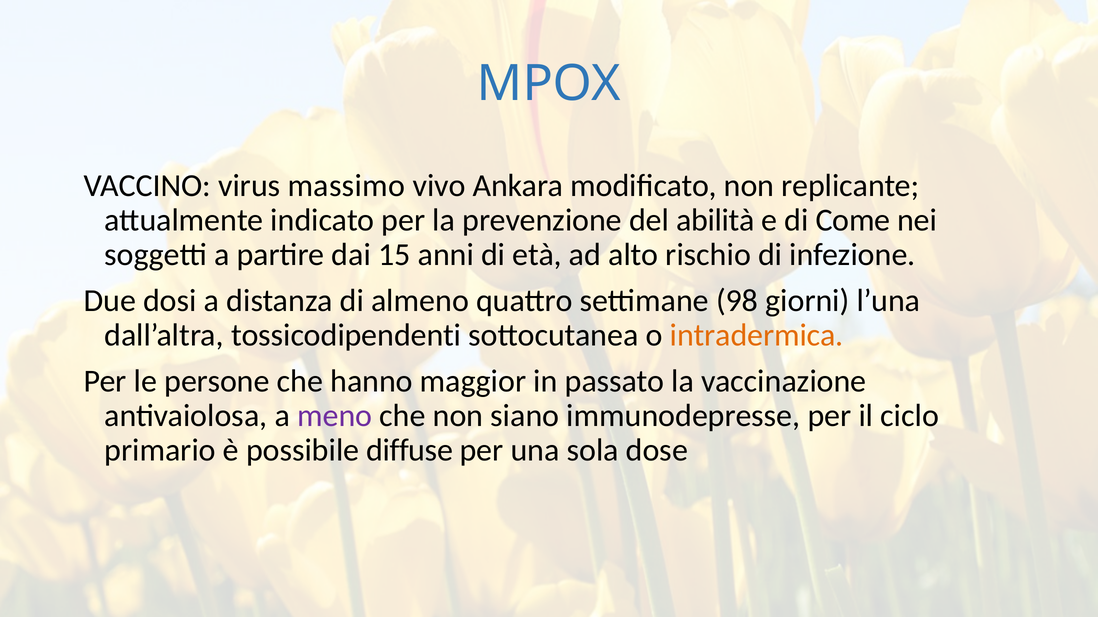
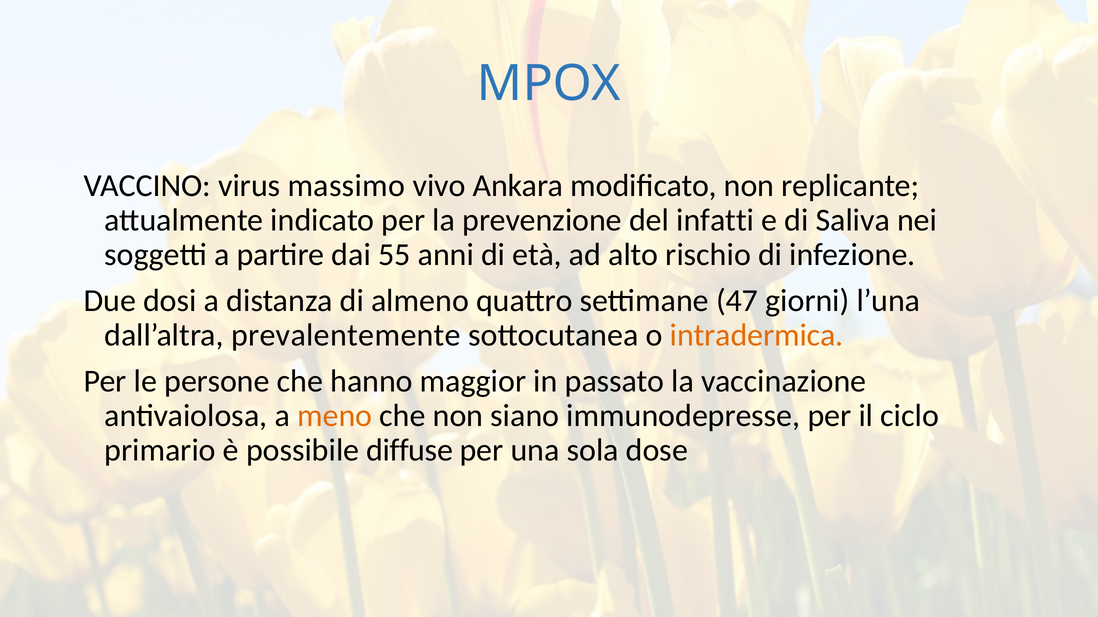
abilità: abilità -> infatti (715, 220)
Come: Come -> Saliva (853, 220)
15: 15 -> 55 (394, 255)
98: 98 -> 47 (737, 301)
tossicodipendenti: tossicodipendenti -> prevalentemente (346, 335)
meno colour: purple -> orange (335, 416)
